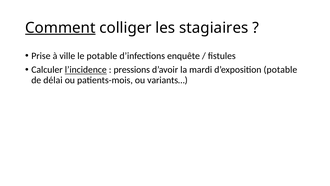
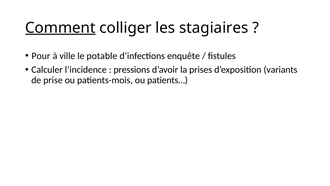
Prise: Prise -> Pour (41, 56)
l’incidence underline: present -> none (86, 70)
mardi: mardi -> prises (201, 70)
d’exposition potable: potable -> variants (280, 70)
délai: délai -> prise (53, 80)
variants…: variants… -> patients… (167, 80)
